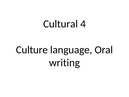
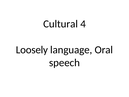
Culture: Culture -> Loosely (32, 50)
writing: writing -> speech (64, 63)
